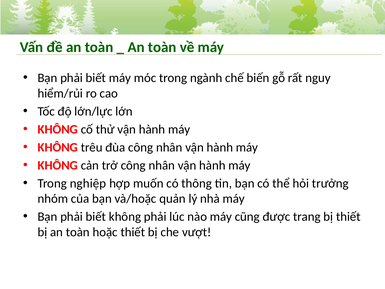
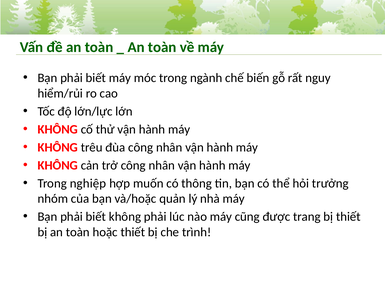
vượt: vượt -> trình (197, 232)
